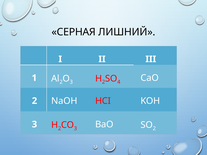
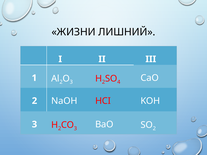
СЕРНАЯ: СЕРНАЯ -> ЖИЗНИ (74, 32)
